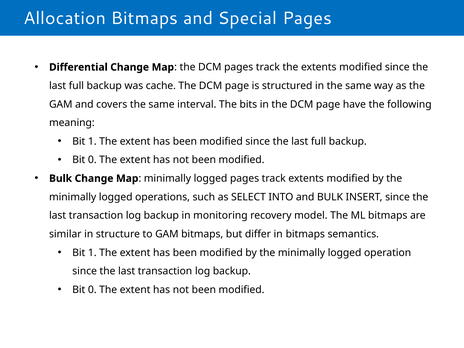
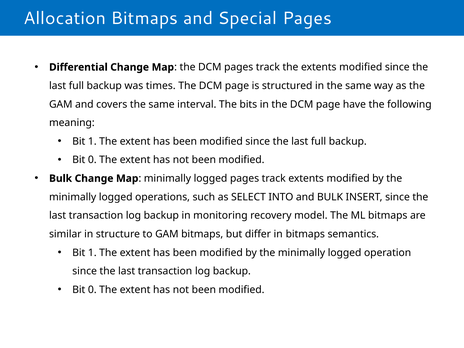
cache: cache -> times (161, 86)
